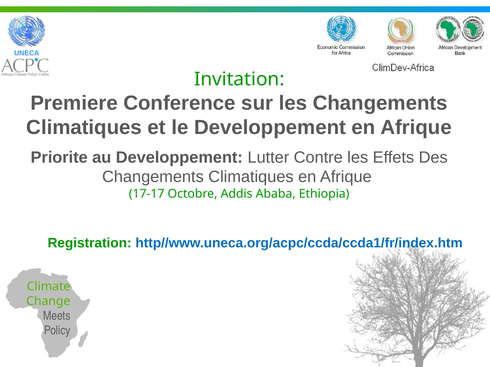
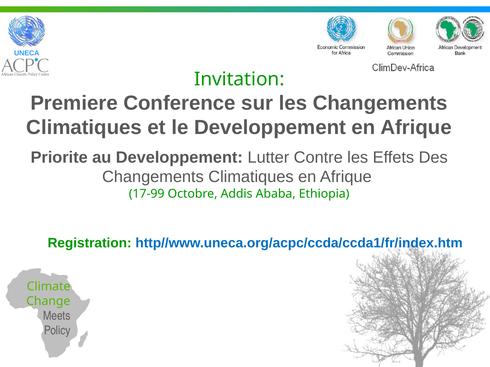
17-17: 17-17 -> 17-99 (147, 194)
